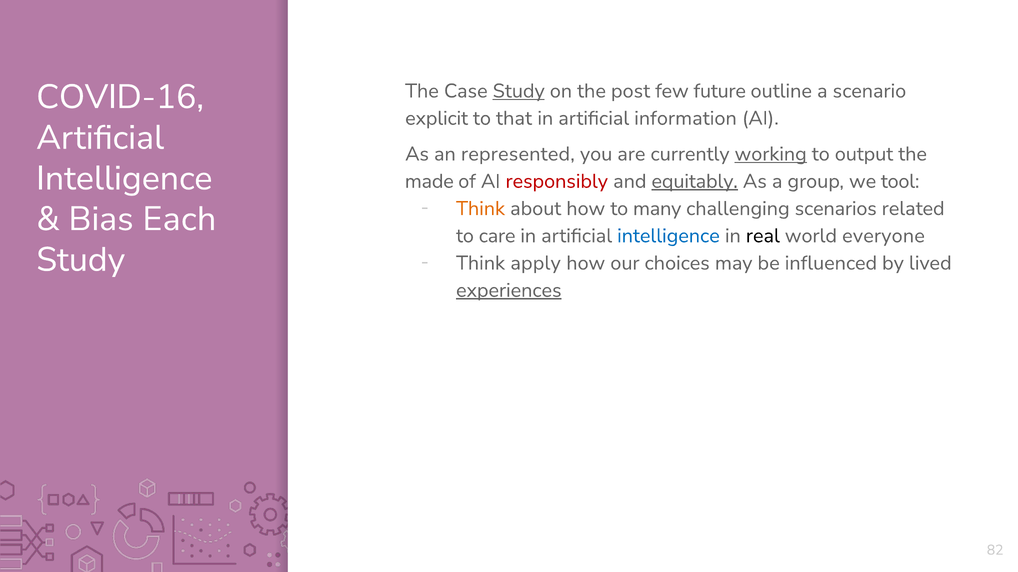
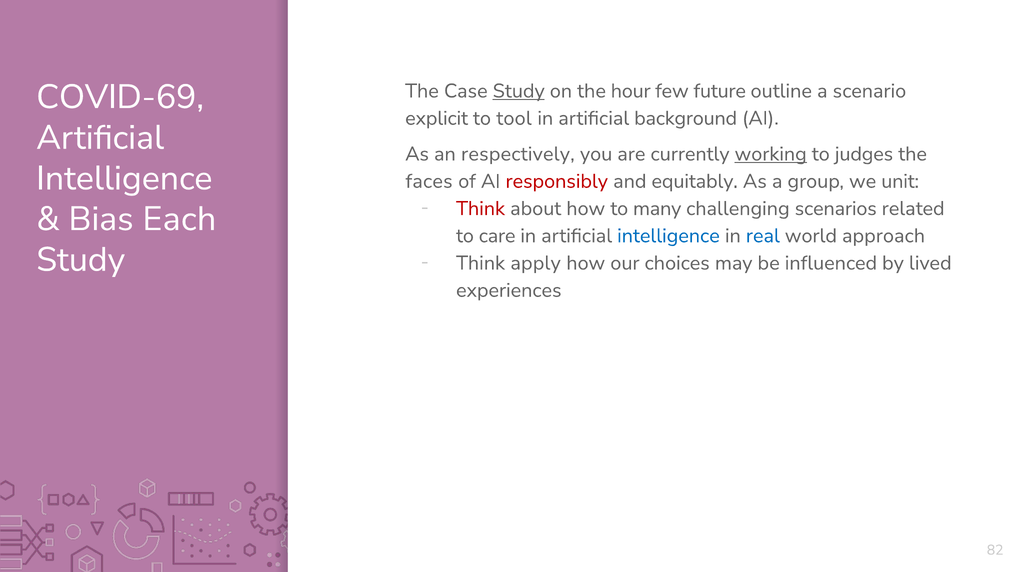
post: post -> hour (631, 91)
COVID-16: COVID-16 -> COVID-69 (120, 97)
that: that -> tool (514, 118)
information: information -> background (686, 118)
represented: represented -> respectively (518, 154)
output: output -> judges (864, 154)
made: made -> faces (429, 181)
equitably underline: present -> none (695, 181)
tool: tool -> unit (900, 181)
Think colour: orange -> red (481, 209)
real colour: black -> blue (763, 236)
everyone: everyone -> approach (884, 236)
experiences underline: present -> none (509, 291)
